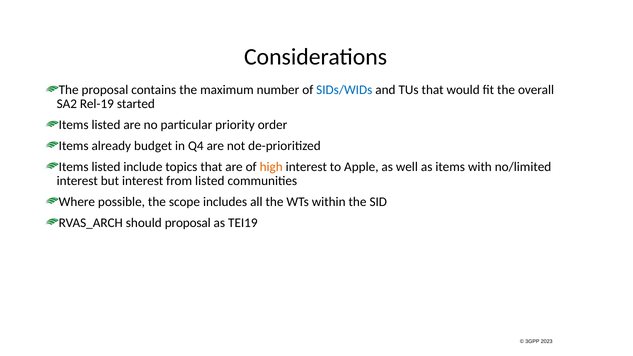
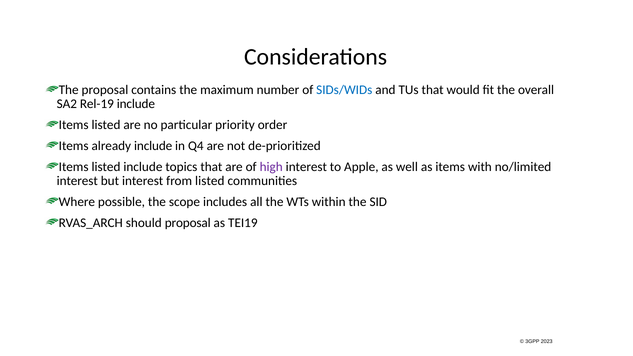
Rel-19 started: started -> include (136, 104)
already budget: budget -> include (153, 146)
high colour: orange -> purple (271, 167)
